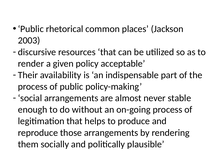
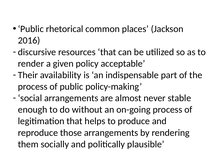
2003: 2003 -> 2016 (29, 40)
